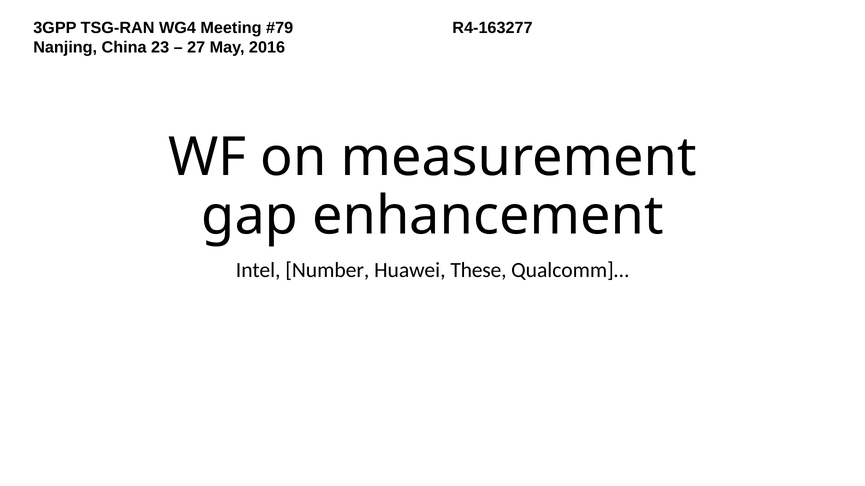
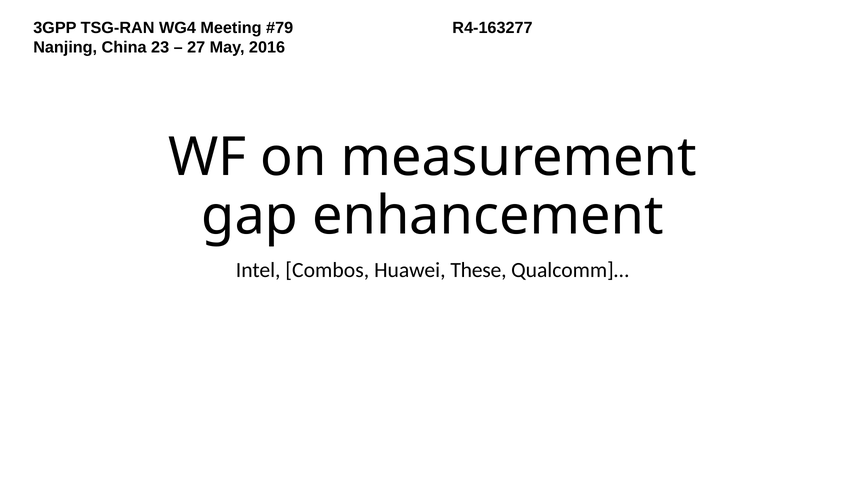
Number: Number -> Combos (327, 270)
